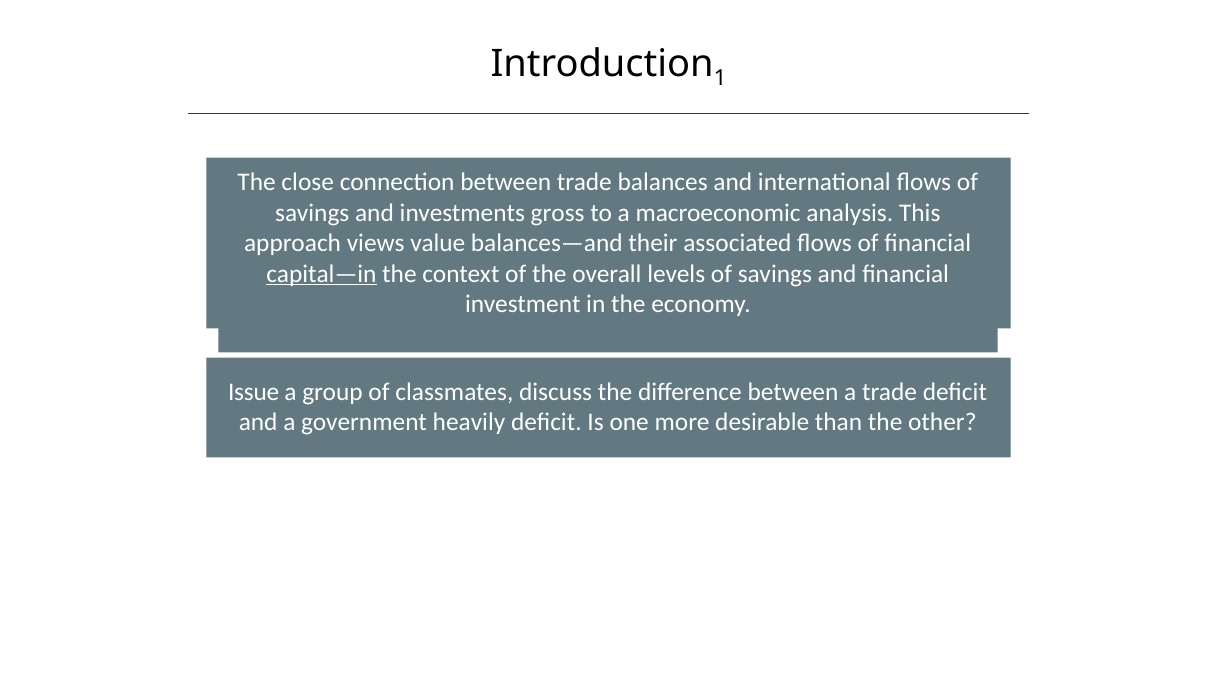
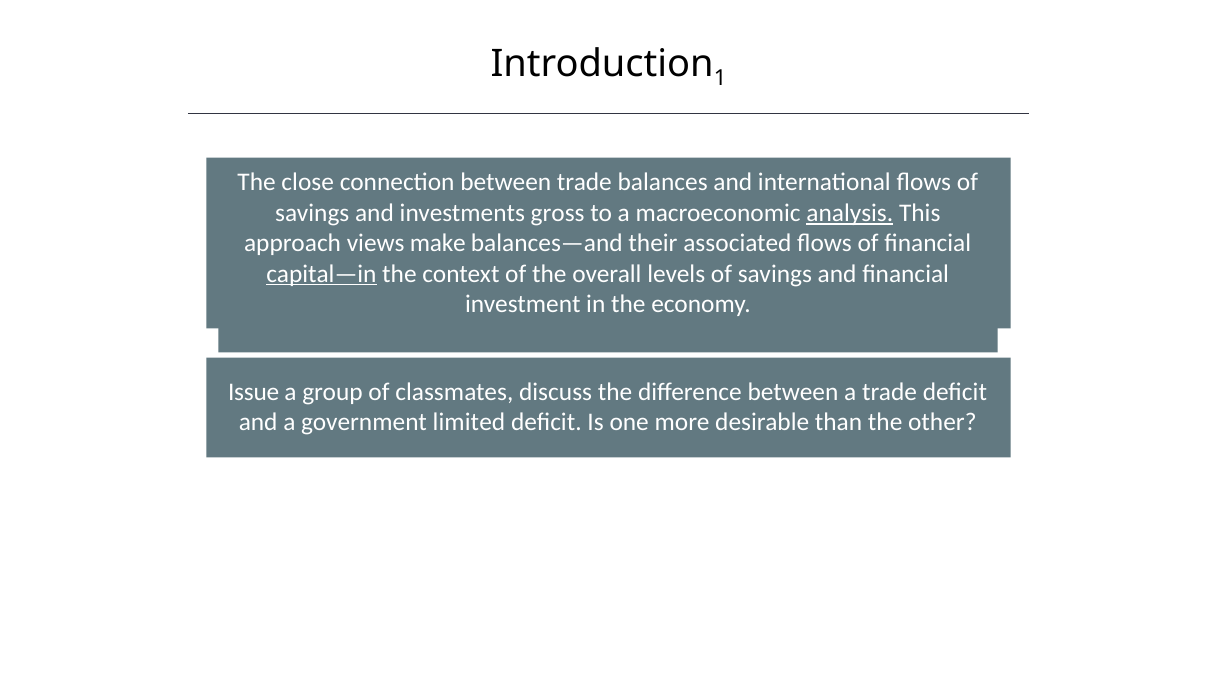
analysis underline: none -> present (850, 213)
value: value -> make (438, 243)
heavily: heavily -> limited (469, 423)
